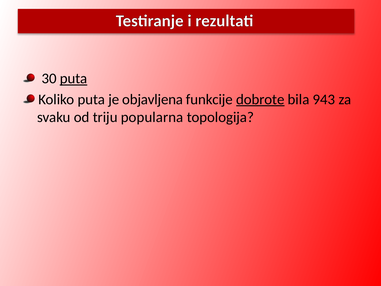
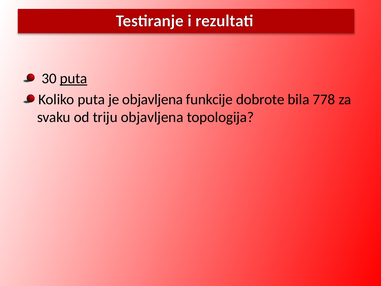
dobrote underline: present -> none (260, 99)
943: 943 -> 778 (324, 99)
triju popularna: popularna -> objavljena (152, 117)
